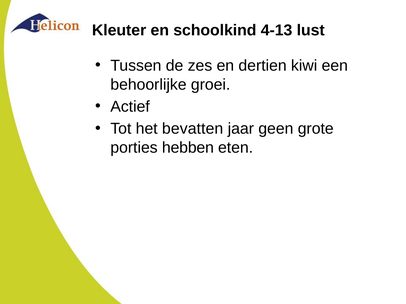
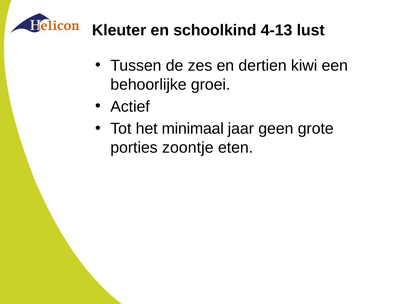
bevatten: bevatten -> minimaal (193, 129)
hebben: hebben -> zoontje (188, 148)
